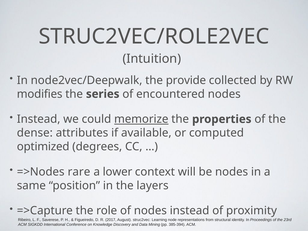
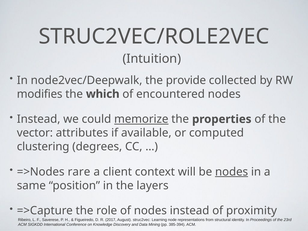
series: series -> which (103, 94)
dense: dense -> vector (35, 133)
optimized: optimized -> clustering (43, 147)
lower: lower -> client (117, 172)
nodes underline: none -> present (232, 172)
